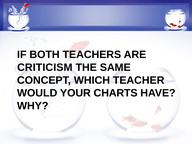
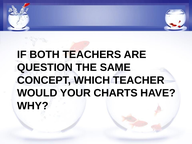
CRITICISM: CRITICISM -> QUESTION (45, 67)
